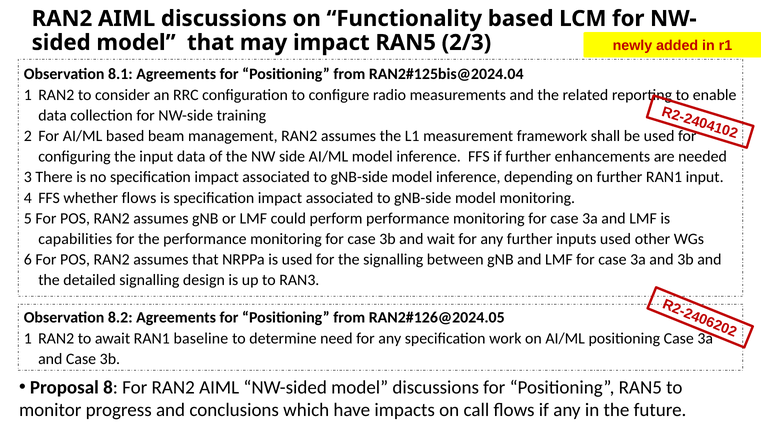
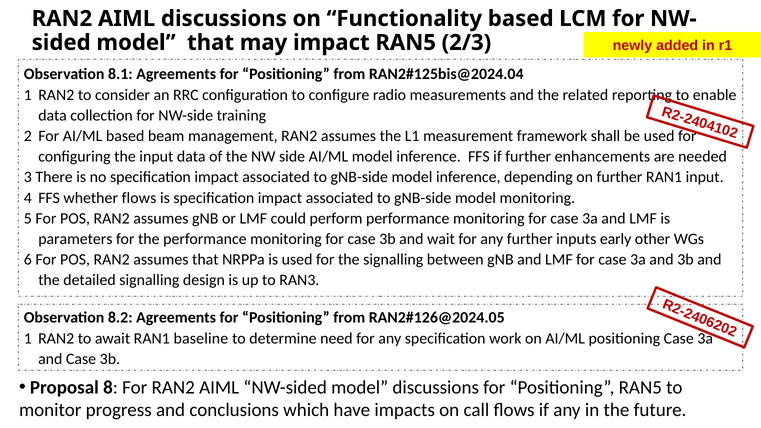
capabilities: capabilities -> parameters (75, 239)
inputs used: used -> early (616, 239)
